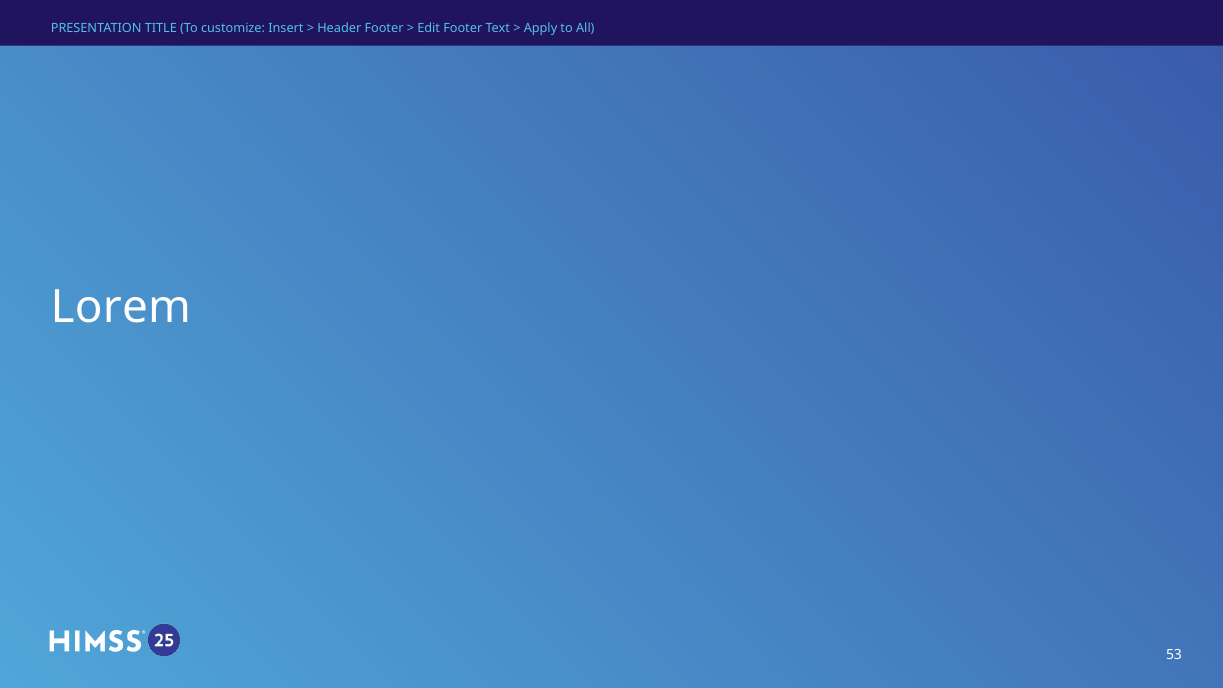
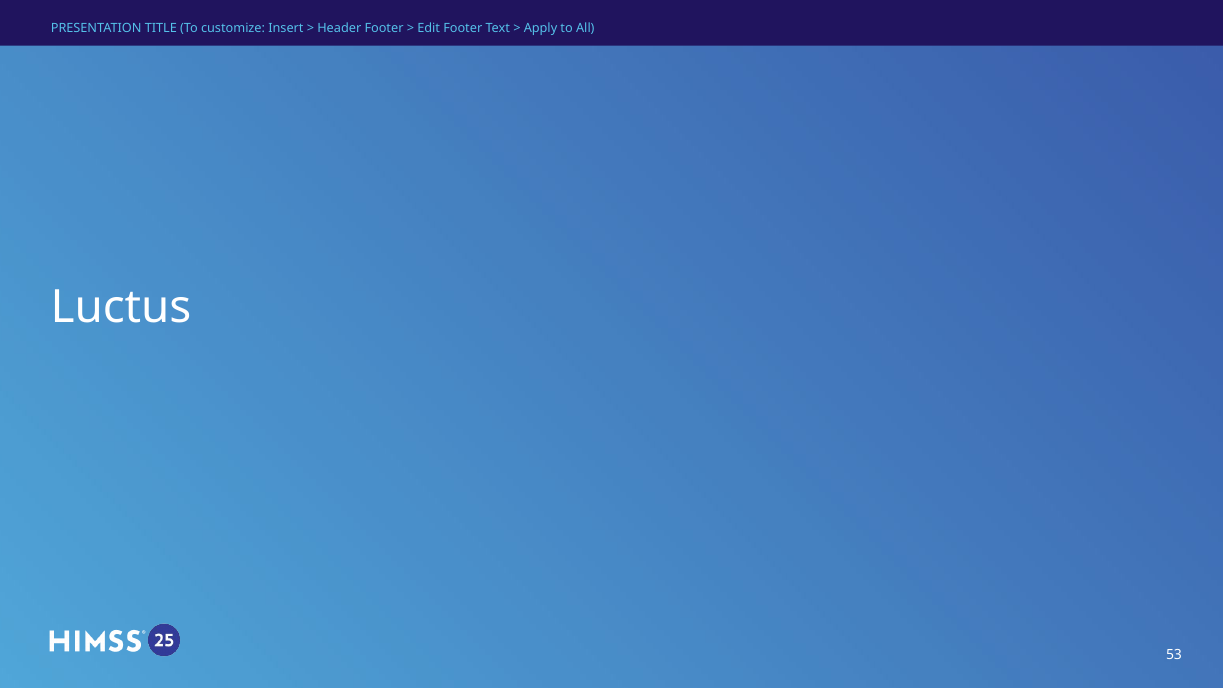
Lorem: Lorem -> Luctus (121, 308)
